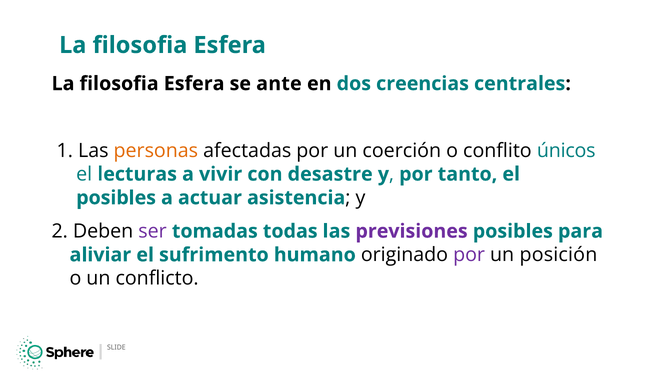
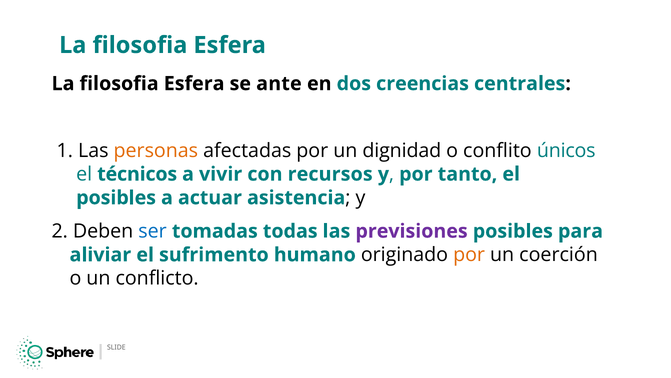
coerción: coerción -> dignidad (402, 150)
lecturas: lecturas -> técnicos (137, 174)
desastre: desastre -> recursos (330, 174)
ser colour: purple -> blue (153, 231)
por colour: purple -> orange (469, 254)
posición: posición -> coerción (559, 254)
